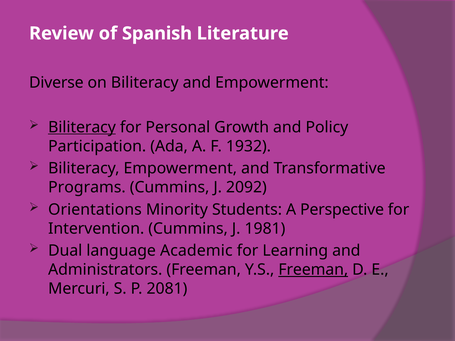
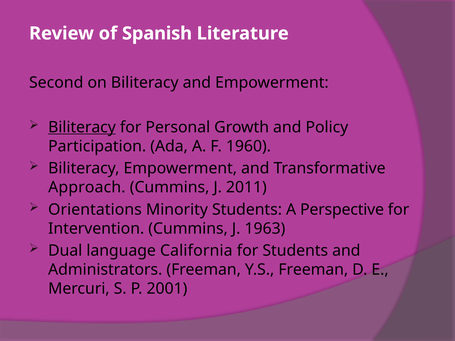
Diverse: Diverse -> Second (56, 83)
1932: 1932 -> 1960 (248, 146)
Programs: Programs -> Approach (87, 187)
2092: 2092 -> 2011 (246, 187)
1981: 1981 -> 1963 (265, 229)
Academic: Academic -> California (196, 251)
for Learning: Learning -> Students (295, 251)
Freeman underline: present -> none (313, 270)
2081: 2081 -> 2001 (167, 289)
